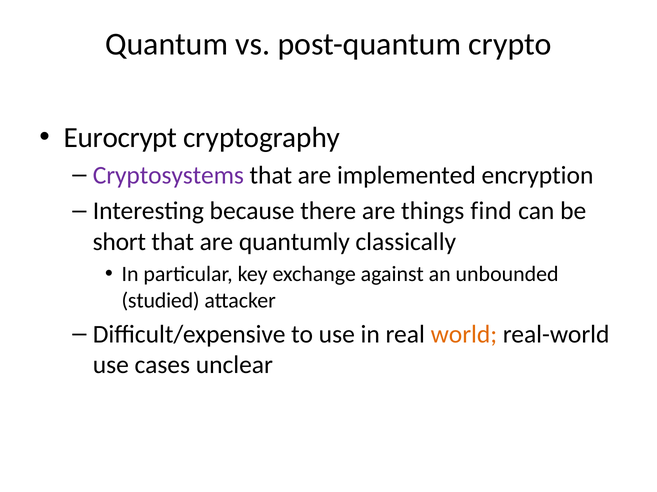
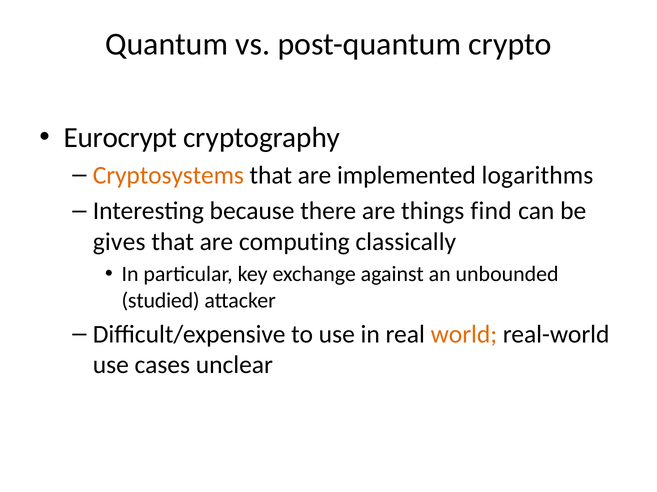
Cryptosystems colour: purple -> orange (168, 176)
encryption: encryption -> logarithms (537, 176)
short: short -> gives (119, 242)
quantumly: quantumly -> computing (294, 242)
